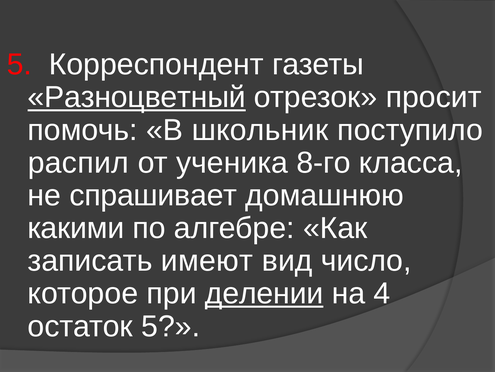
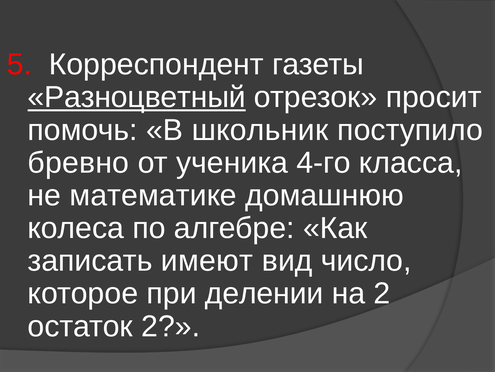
распил: распил -> бревно (78, 162)
8-го: 8-го -> 4-го (324, 162)
спрашивает: спрашивает -> математике (153, 195)
какими: какими -> колеса (76, 228)
делении underline: present -> none (264, 293)
на 4: 4 -> 2 (382, 293)
остаток 5: 5 -> 2 (171, 326)
